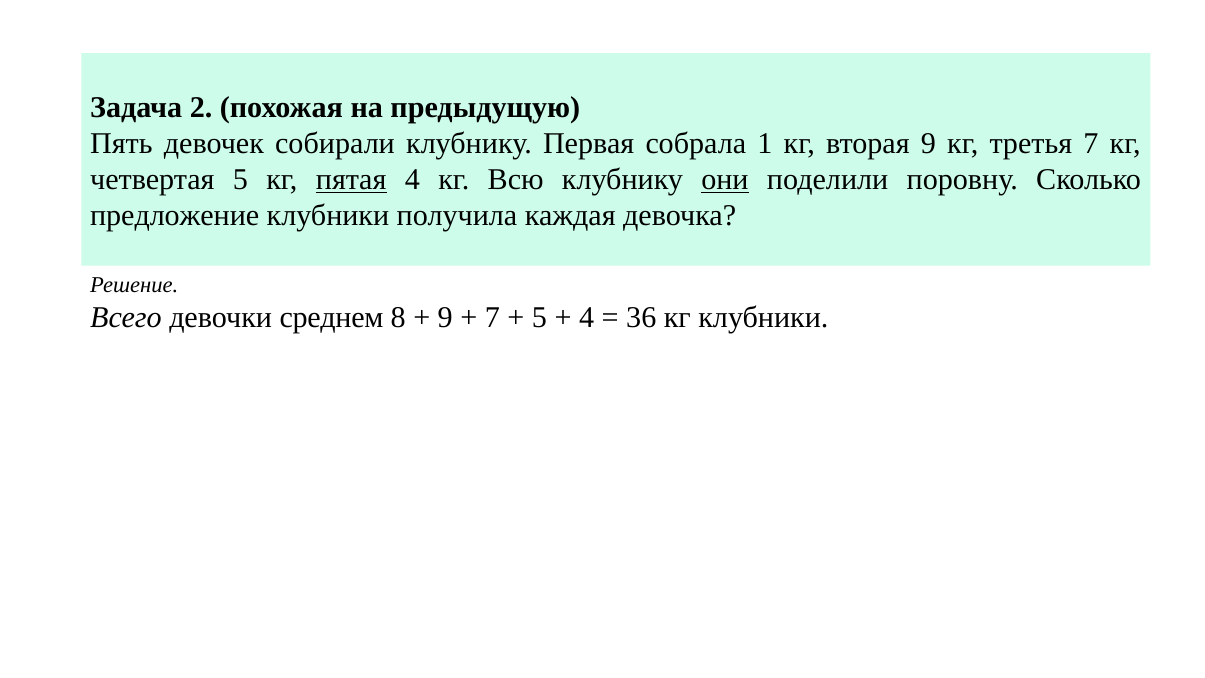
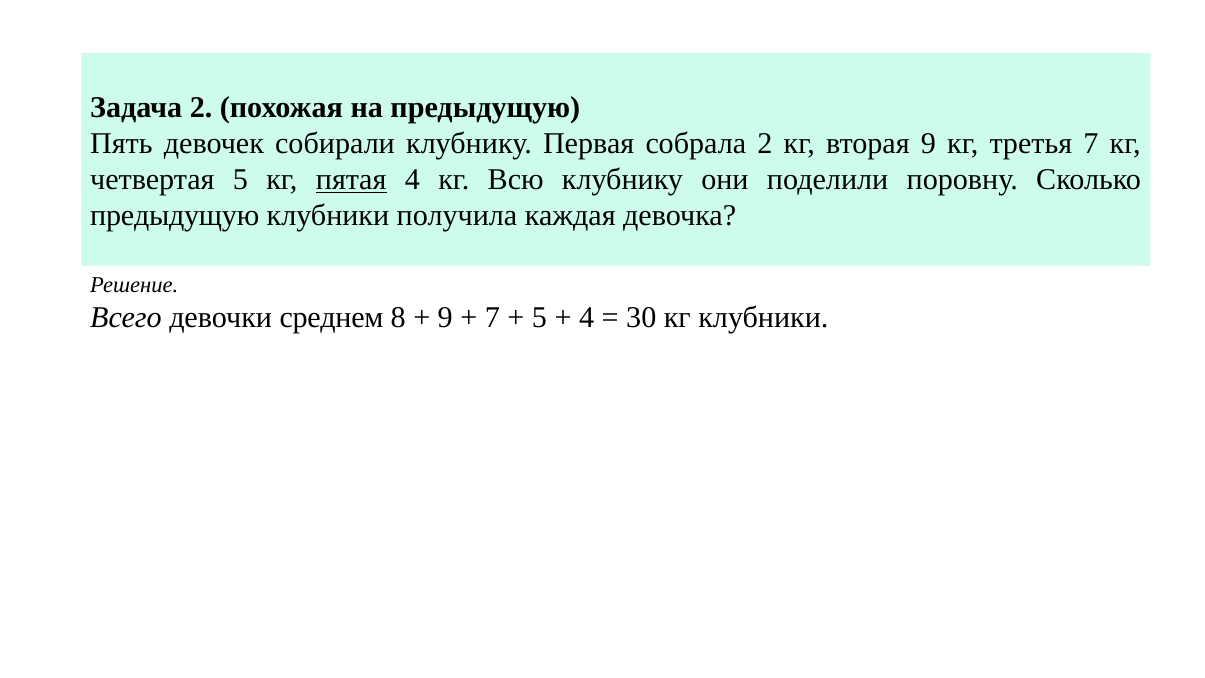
собрала 1: 1 -> 2 (765, 143)
они underline: present -> none (725, 180)
предложение: предложение -> предыдущую (175, 216)
36: 36 -> 30 (641, 317)
